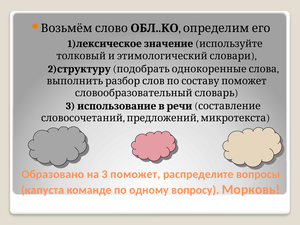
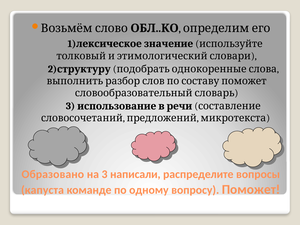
поможет: поможет -> написали (135, 174)
Морковь: Морковь -> Поможет (251, 189)
